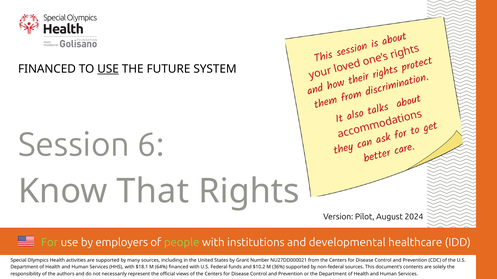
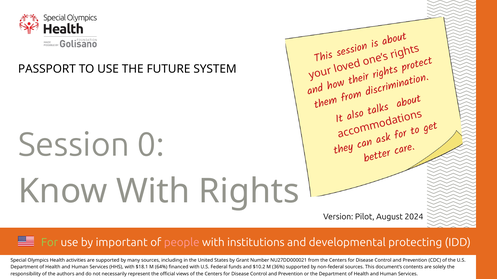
FINANCED: FINANCED -> PASSPORT (47, 69)
USE underline: present -> none (108, 69)
6: 6 -> 0 (151, 145)
Know That: That -> With (153, 192)
employers: employers -> important (122, 243)
people colour: light green -> pink (182, 243)
healthcare: healthcare -> protecting (415, 243)
